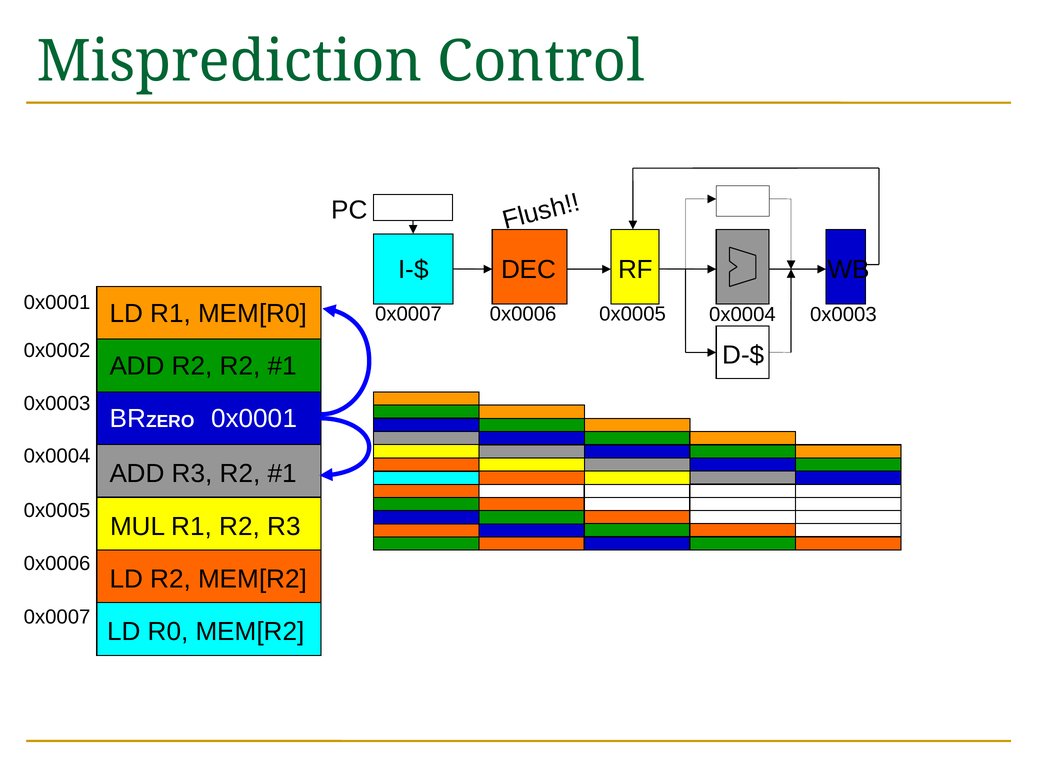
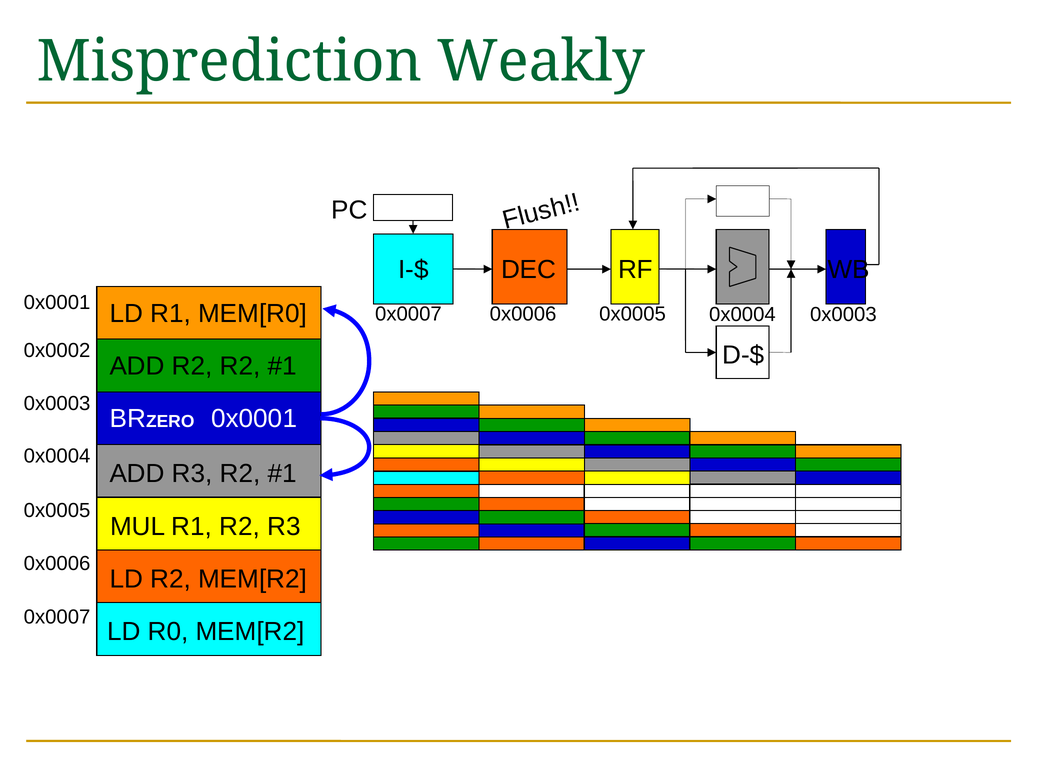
Control: Control -> Weakly (541, 62)
